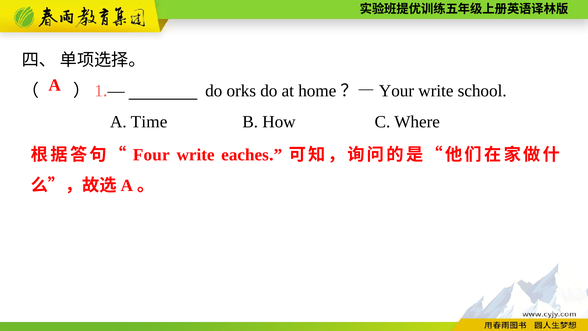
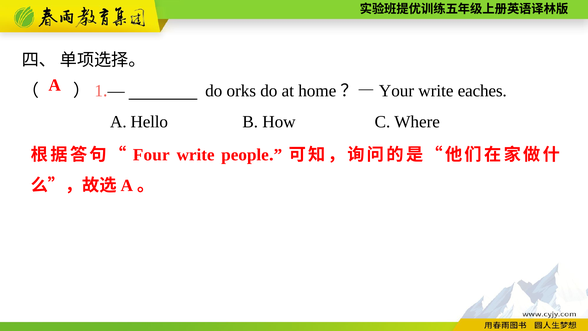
school: school -> eaches (482, 91)
Time: Time -> Hello (149, 122)
eaches: eaches -> people (245, 155)
